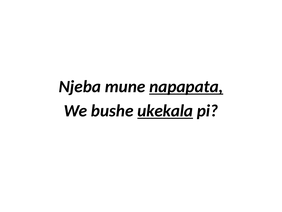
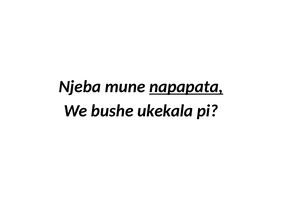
ukekala underline: present -> none (165, 111)
